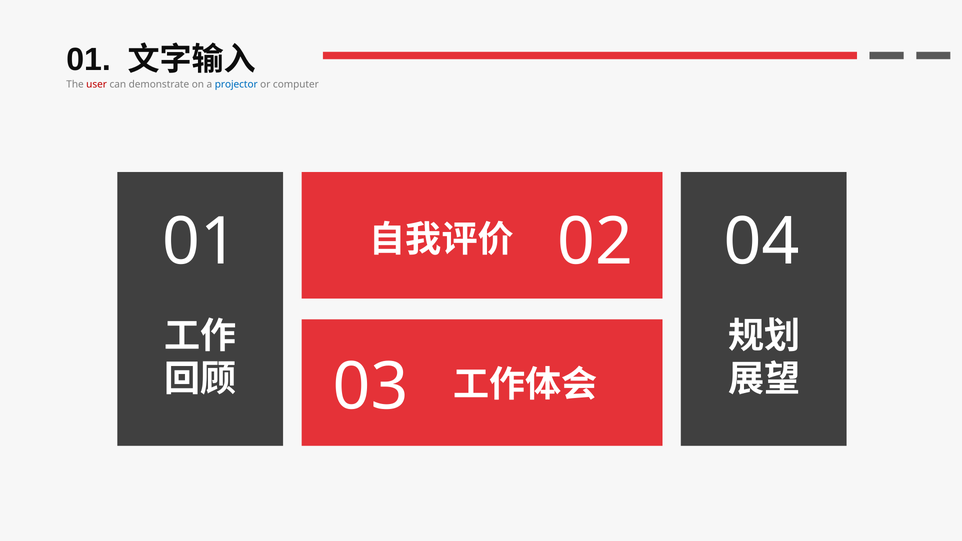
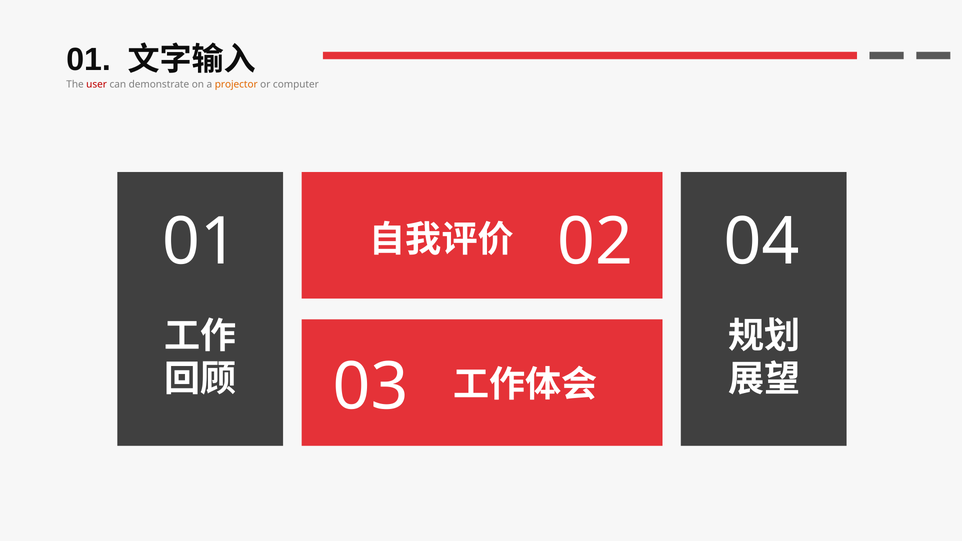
projector colour: blue -> orange (236, 84)
